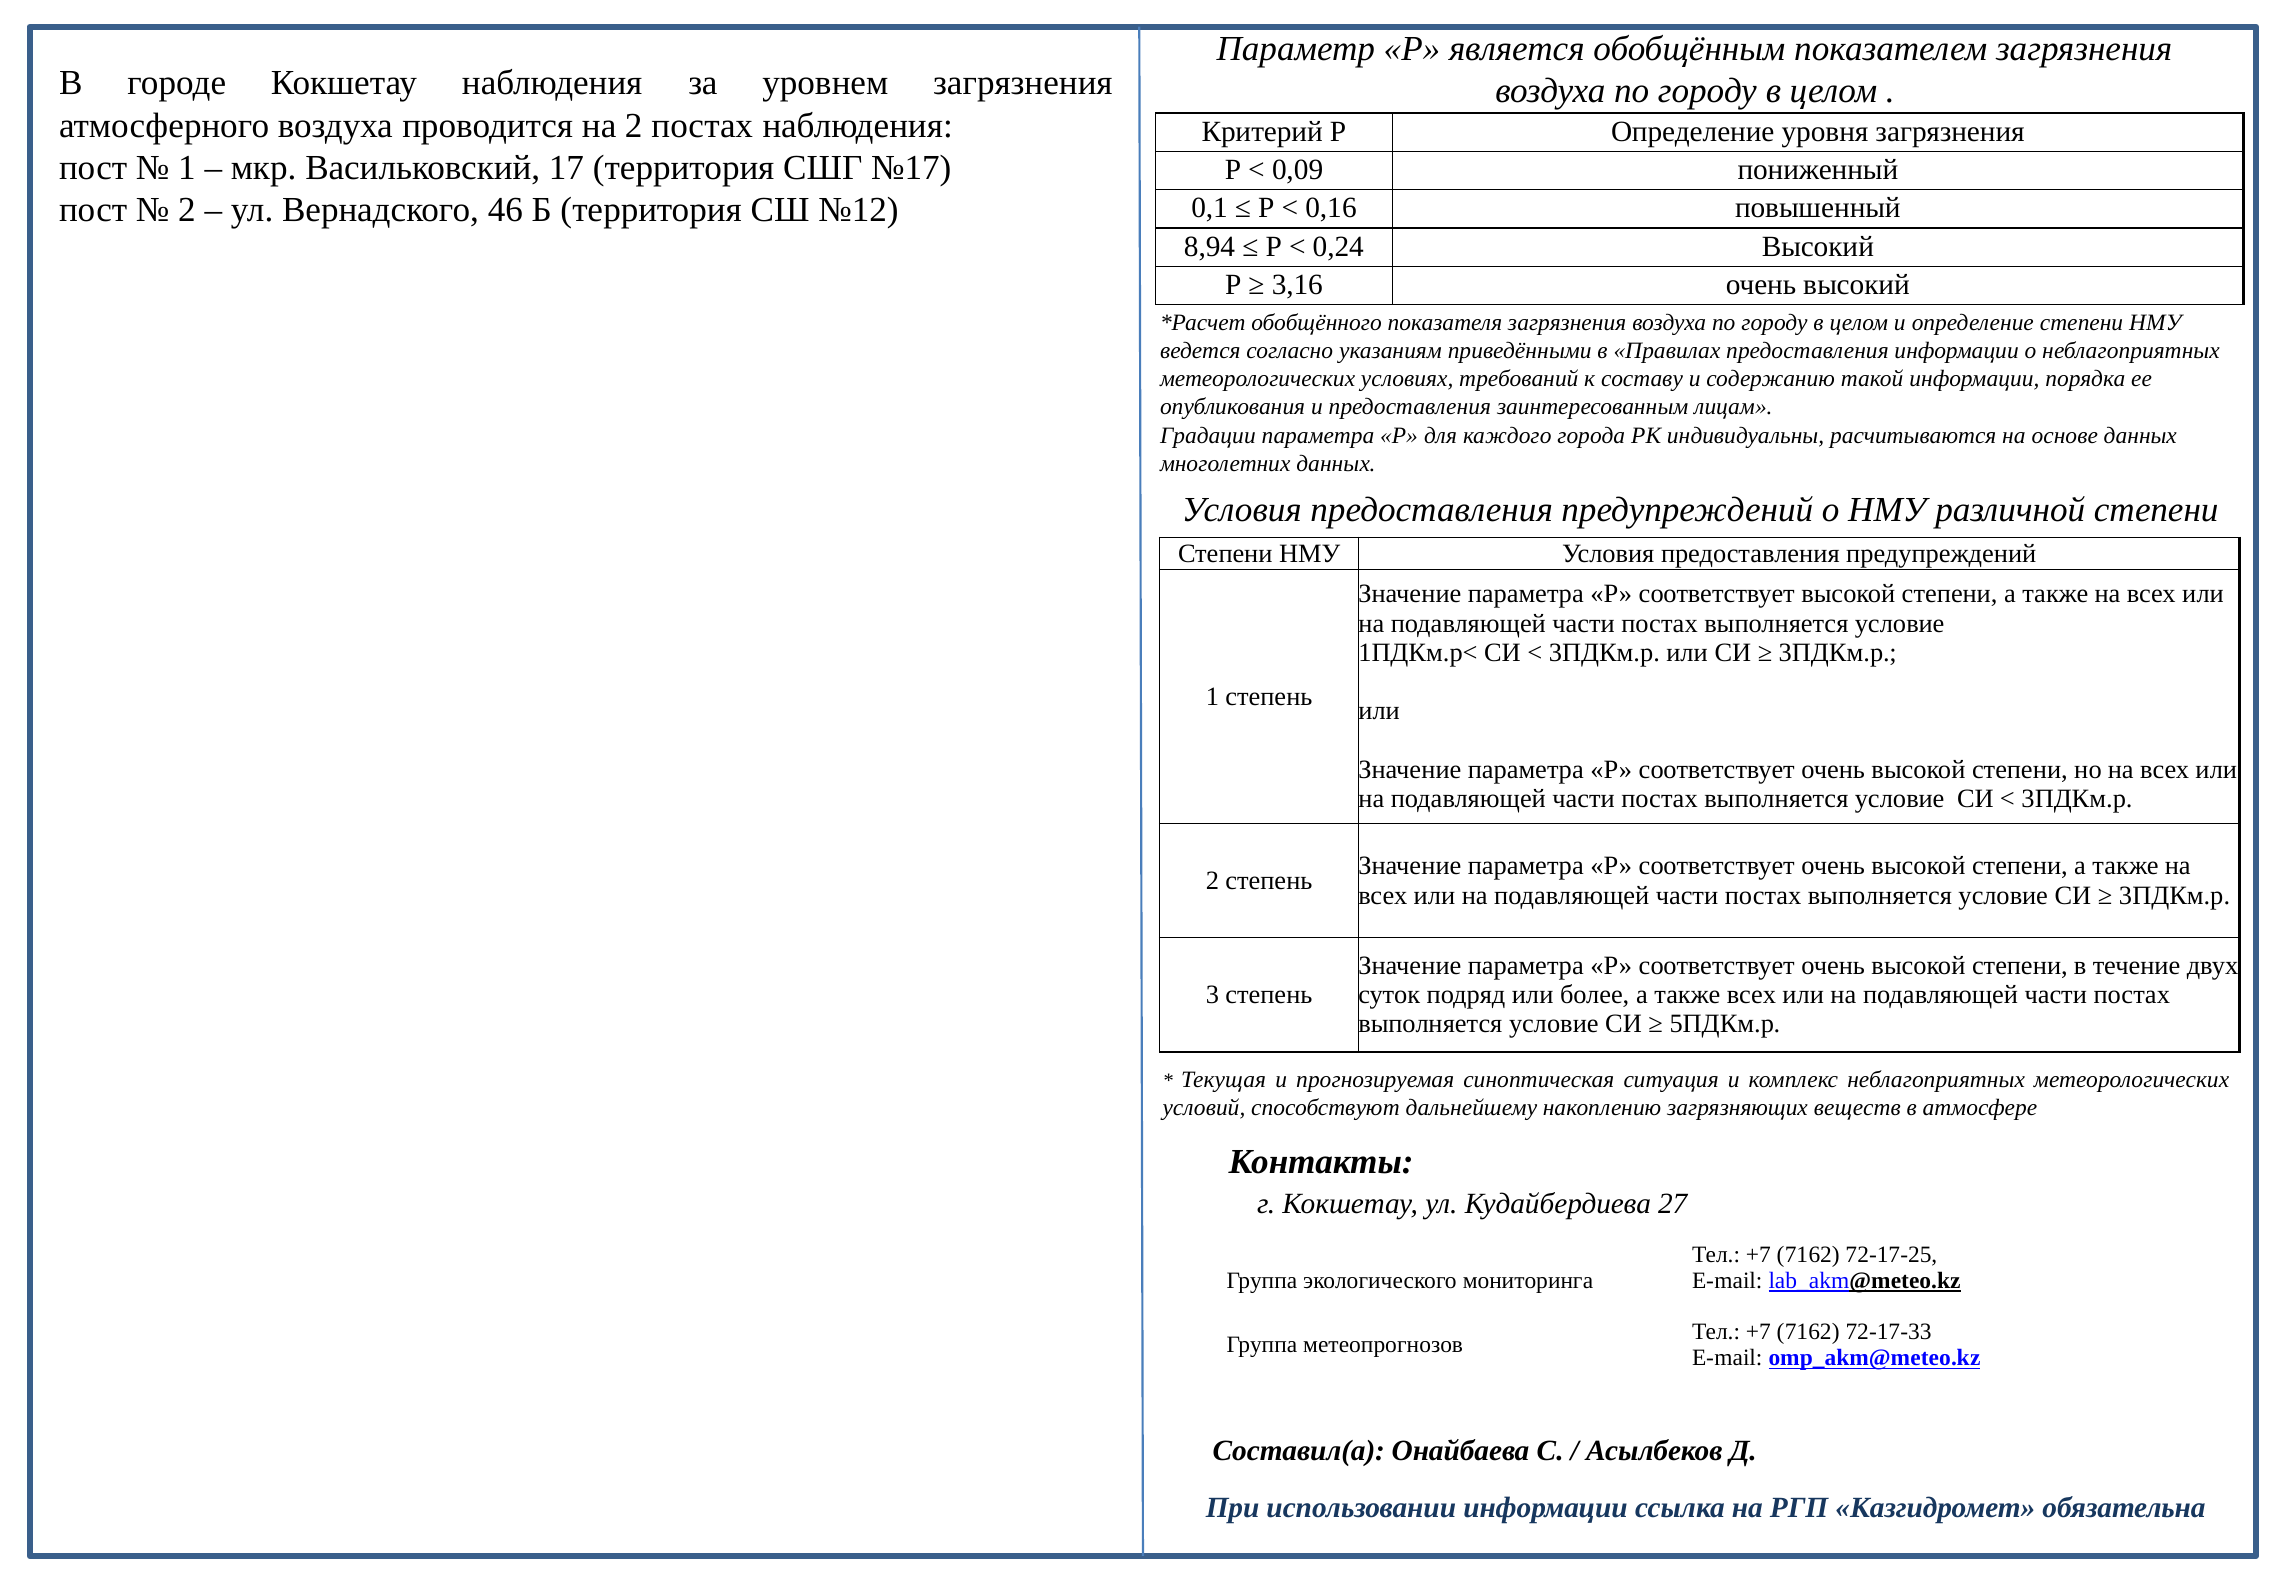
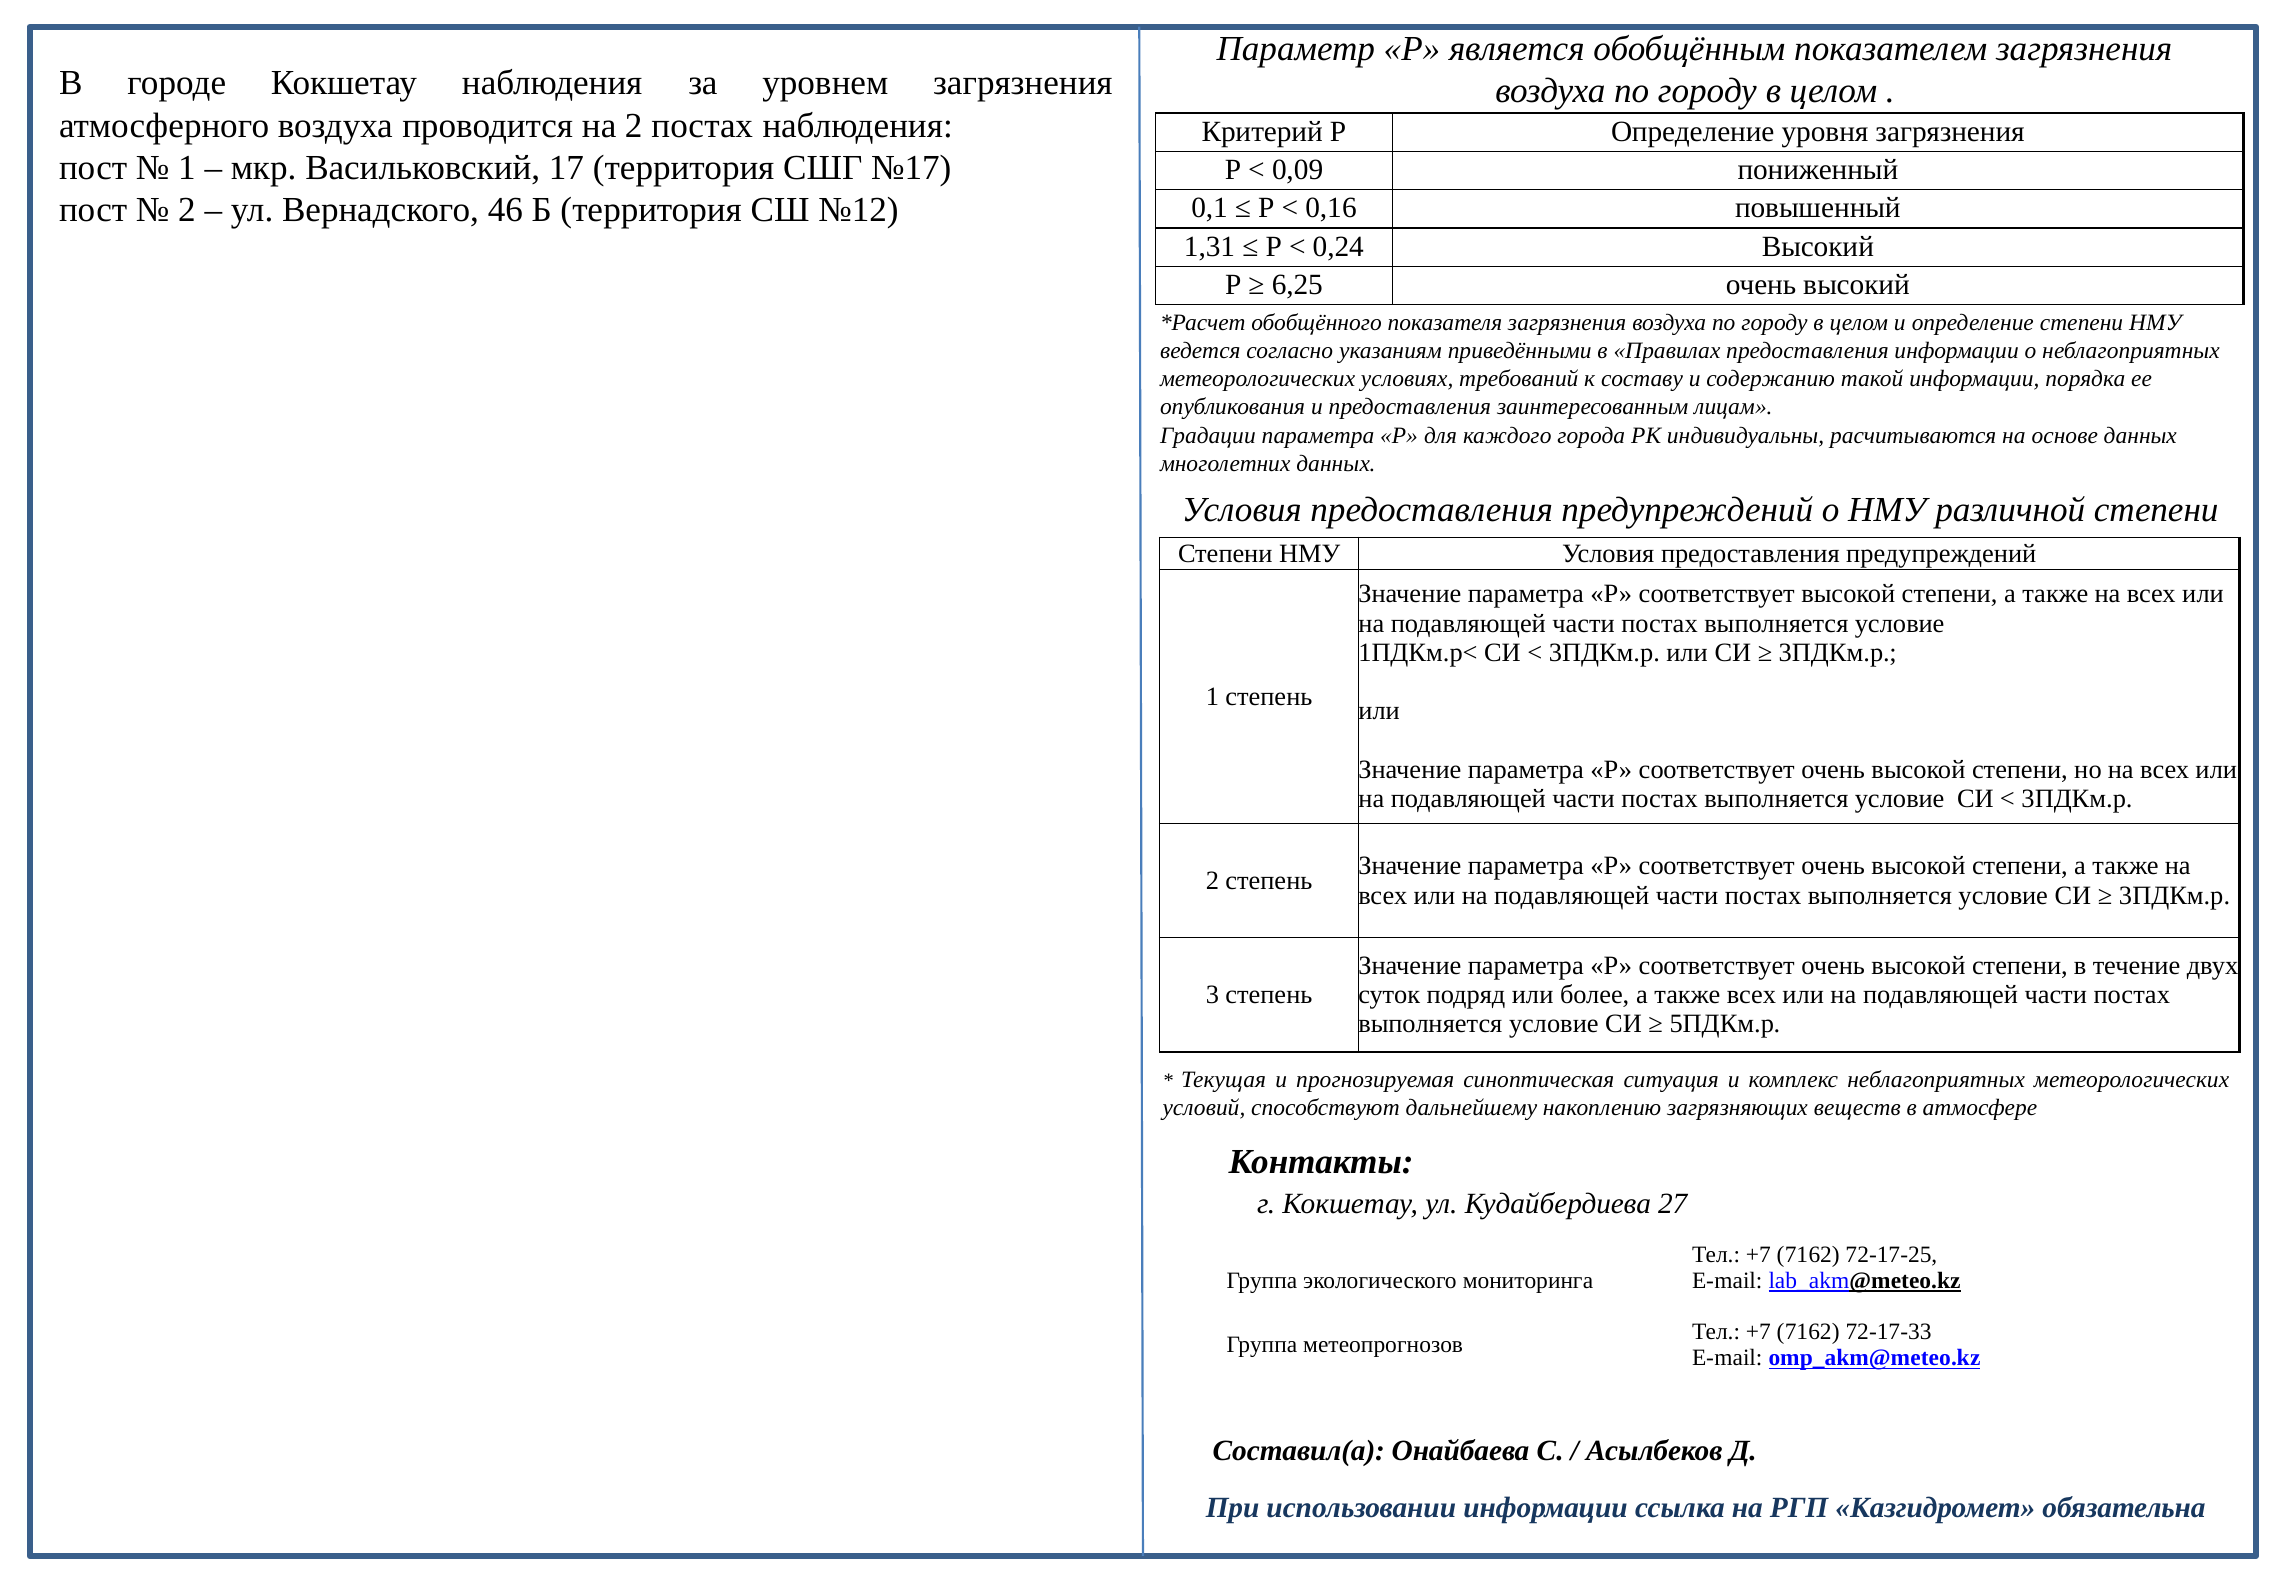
8,94: 8,94 -> 1,31 (1209, 247)
3,16: 3,16 -> 6,25 (1297, 285)
